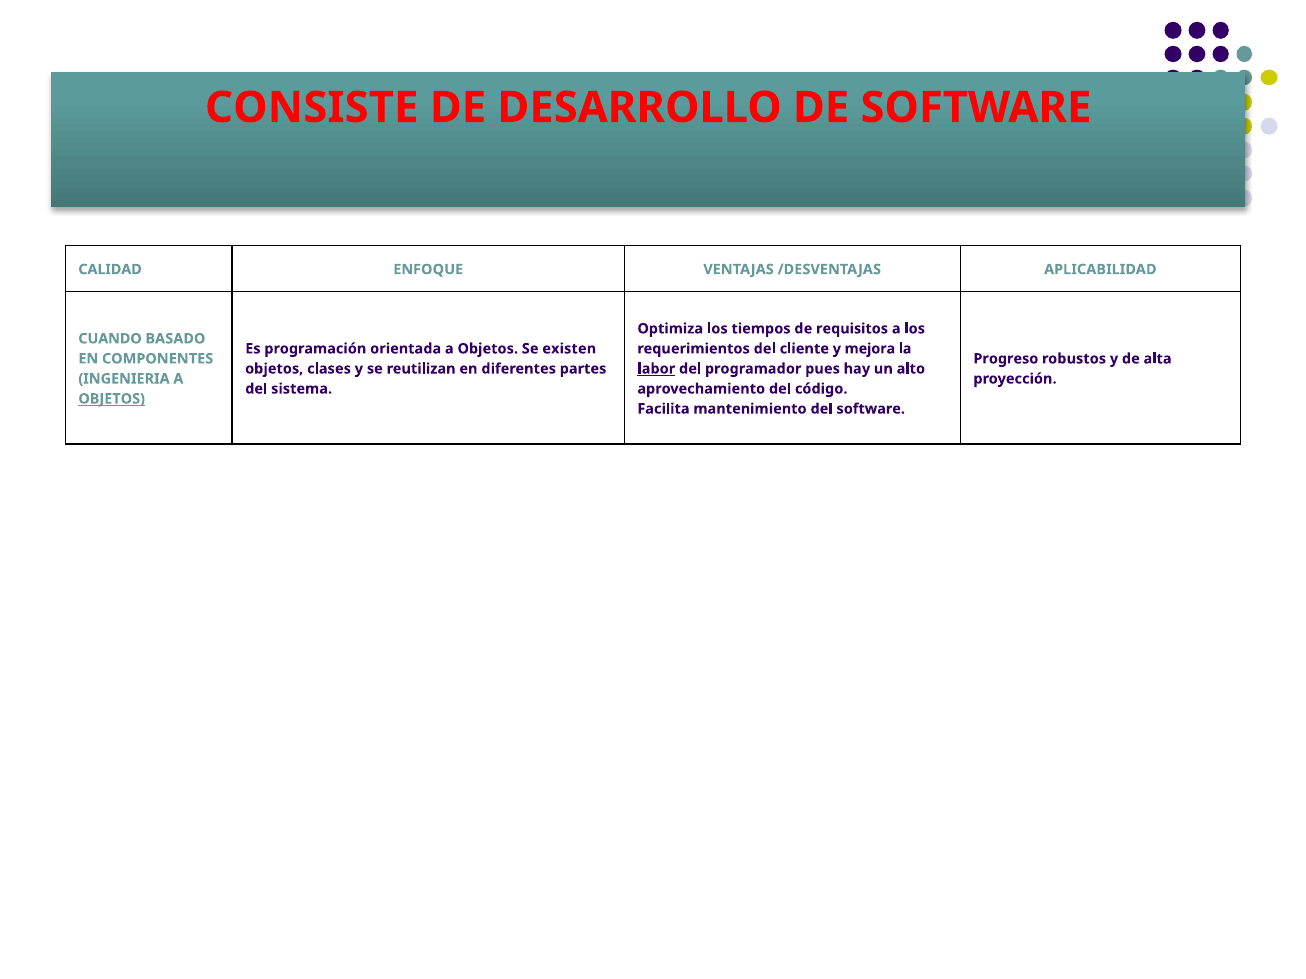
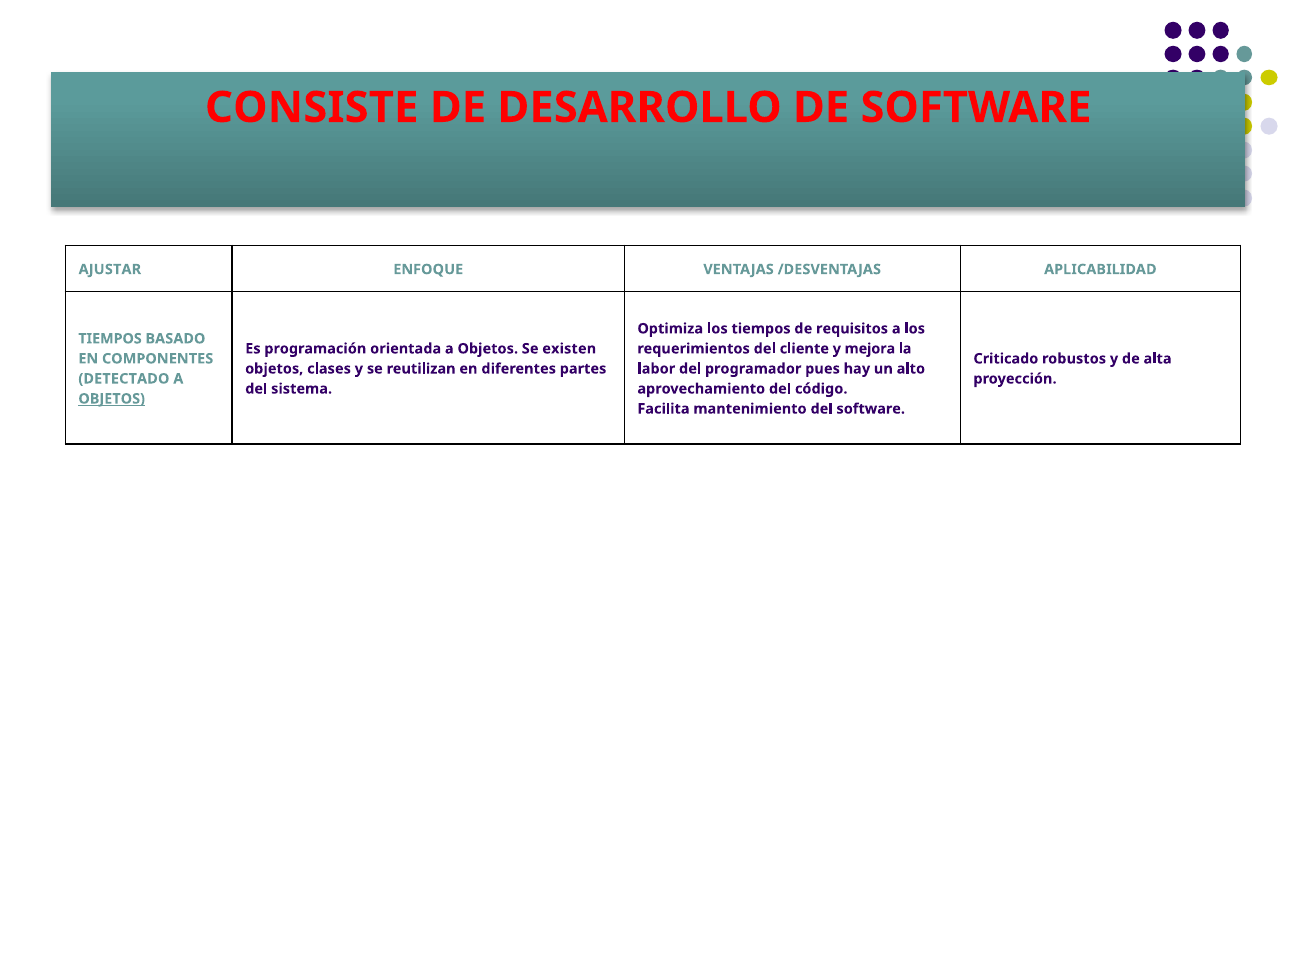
CALIDAD: CALIDAD -> AJUSTAR (110, 270)
CUANDO: CUANDO -> TIEMPOS (110, 339)
Progreso: Progreso -> Criticado (1006, 359)
labor underline: present -> none (656, 369)
INGENIERIA: INGENIERIA -> DETECTADO (124, 379)
